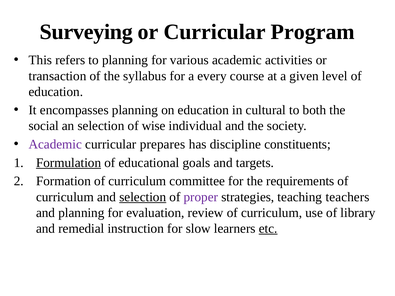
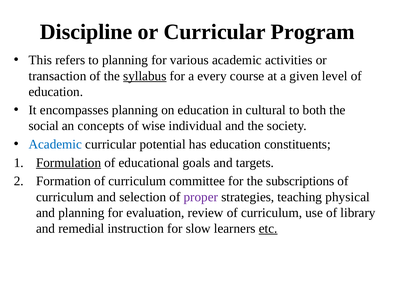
Surveying: Surveying -> Discipline (86, 32)
syllabus underline: none -> present (145, 76)
an selection: selection -> concepts (101, 126)
Academic colour: purple -> blue (55, 144)
prepares: prepares -> potential (163, 144)
has discipline: discipline -> education (235, 144)
requirements: requirements -> subscriptions (300, 181)
selection underline: present -> none (143, 197)
teachers: teachers -> physical (348, 197)
